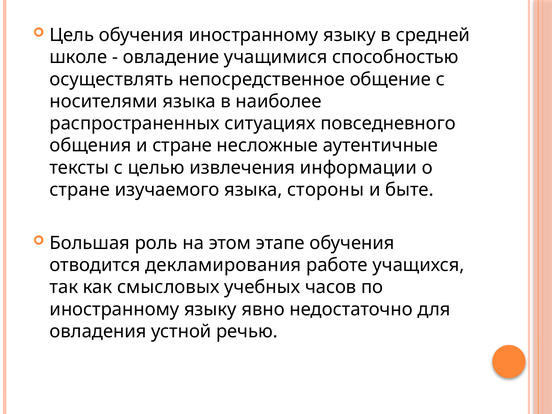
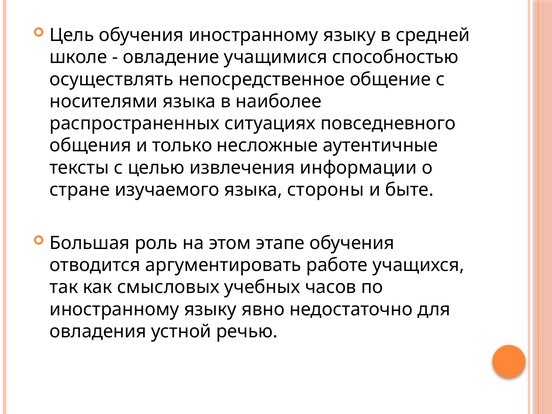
и стране: стране -> только (182, 146)
декламирования: декламирования -> аргументировать (223, 265)
